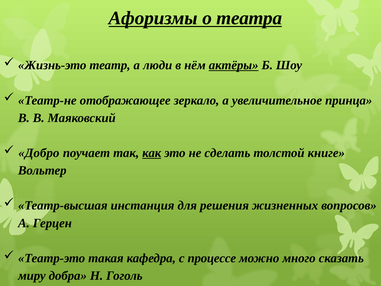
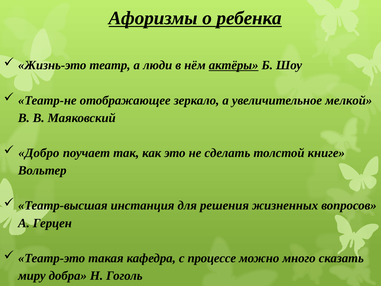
театра: театра -> ребенка (249, 18)
принца: принца -> мелкой (349, 100)
как underline: present -> none (152, 153)
